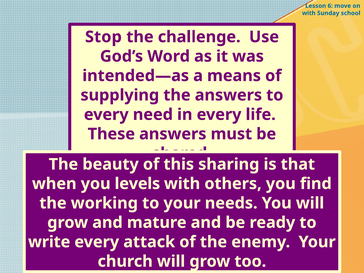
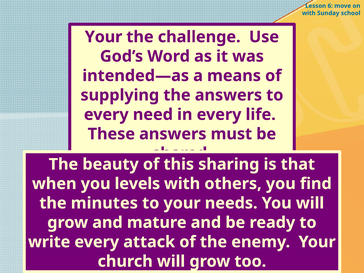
Stop: Stop -> Your (104, 37)
working: working -> minutes (104, 203)
